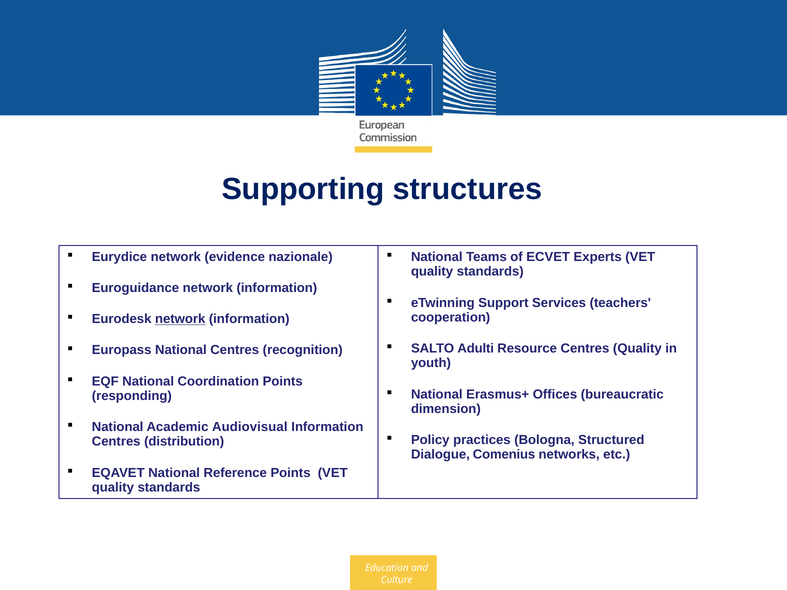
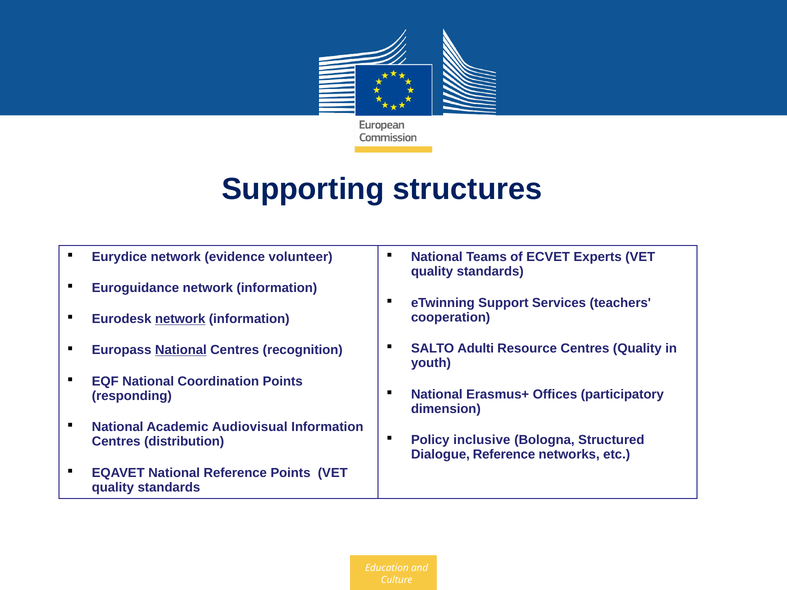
nazionale: nazionale -> volunteer (301, 257)
National underline: none -> present (181, 350)
bureaucratic: bureaucratic -> participatory (622, 394)
practices: practices -> inclusive (482, 440)
Dialogue Comenius: Comenius -> Reference (504, 455)
